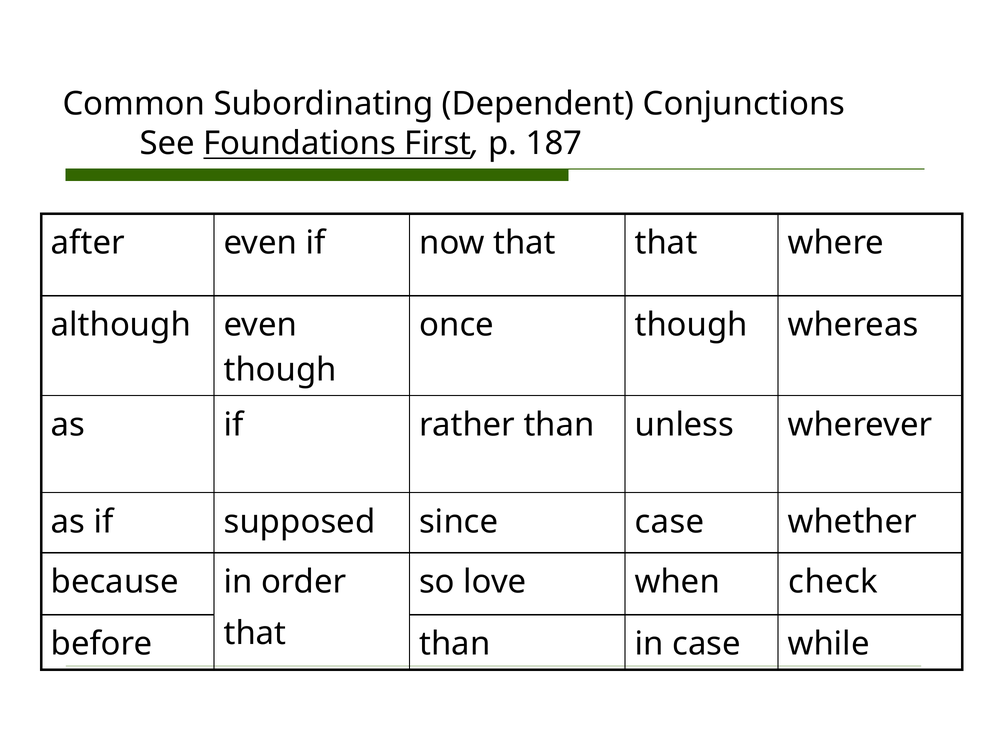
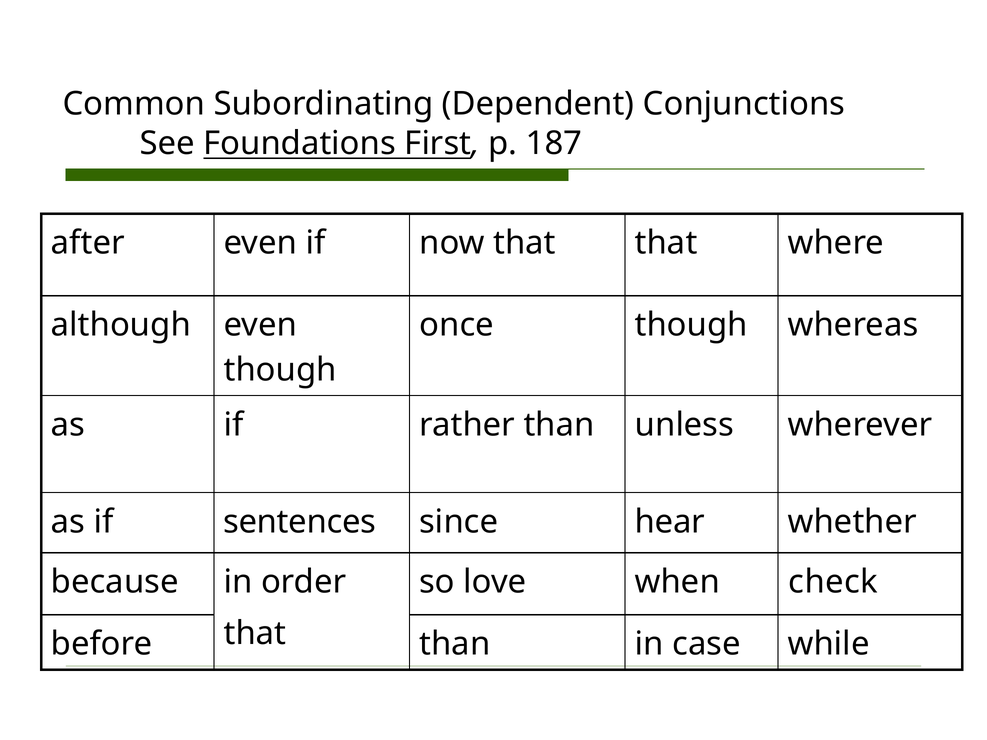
supposed: supposed -> sentences (300, 522)
since case: case -> hear (670, 522)
